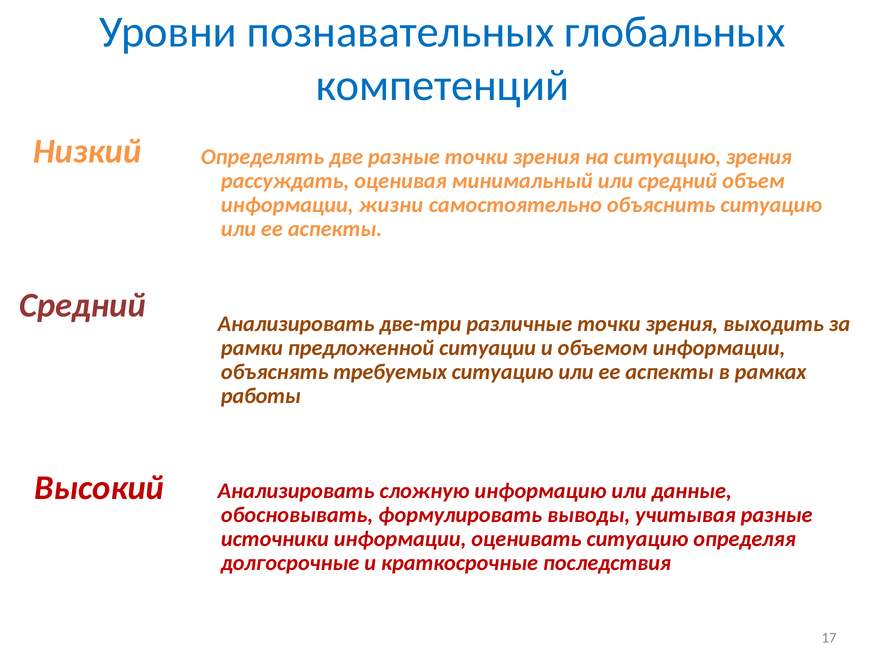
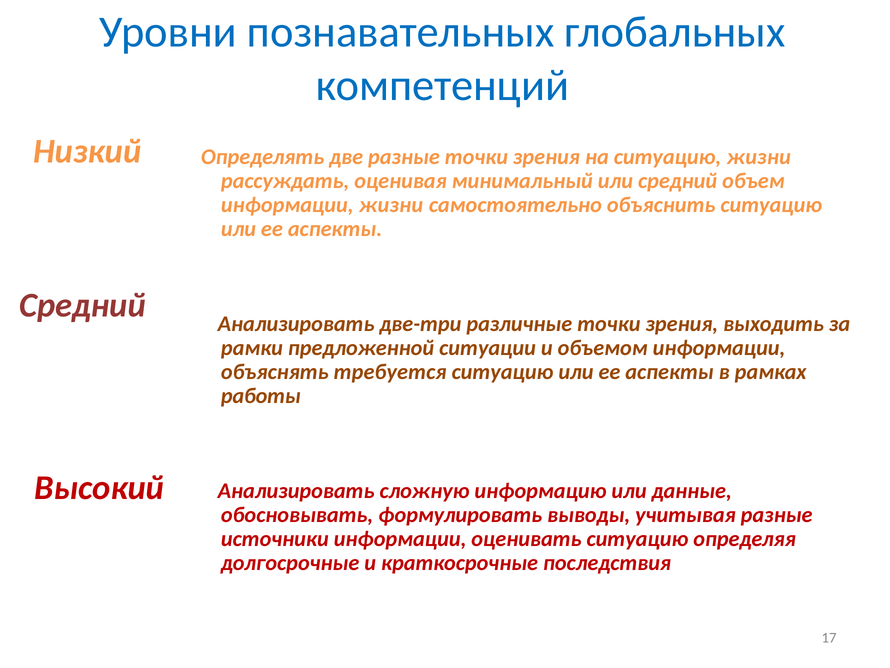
ситуацию зрения: зрения -> жизни (759, 157)
требуемых: требуемых -> требуется (390, 372)
